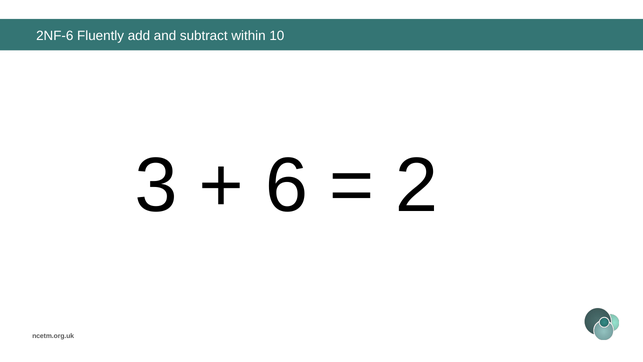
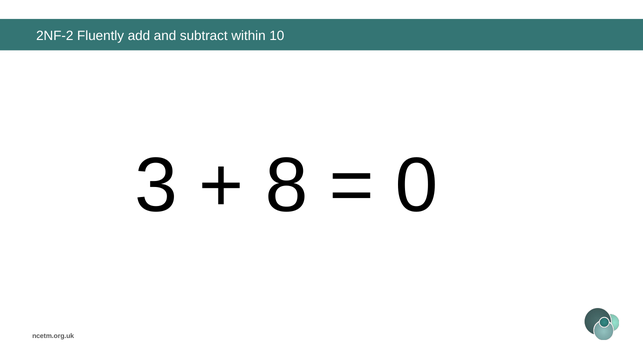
2NF-6: 2NF-6 -> 2NF-2 (55, 36)
6: 6 -> 8 (287, 186)
2: 2 -> 0 (416, 186)
